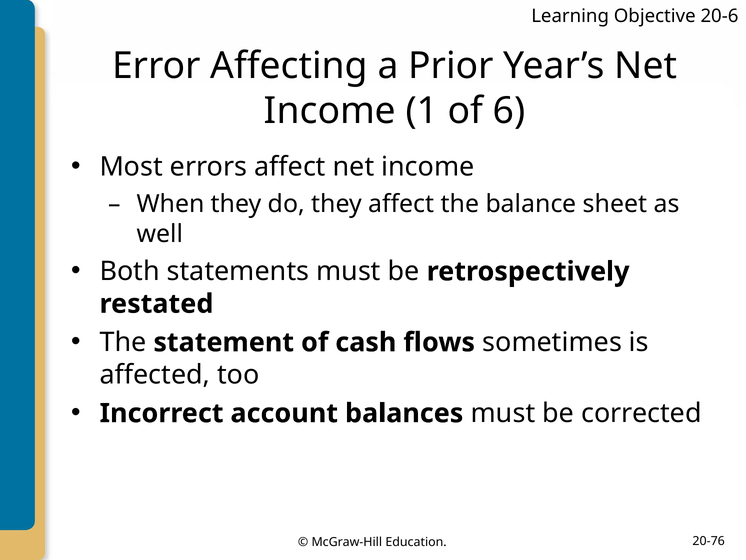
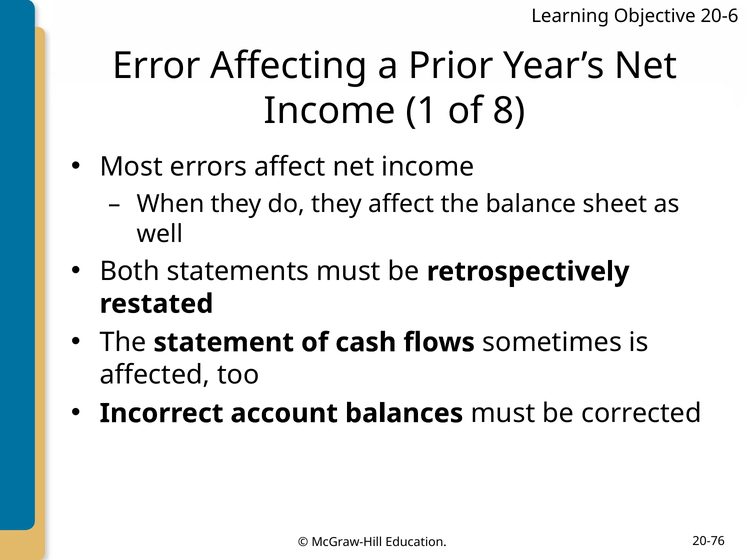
6: 6 -> 8 (509, 111)
